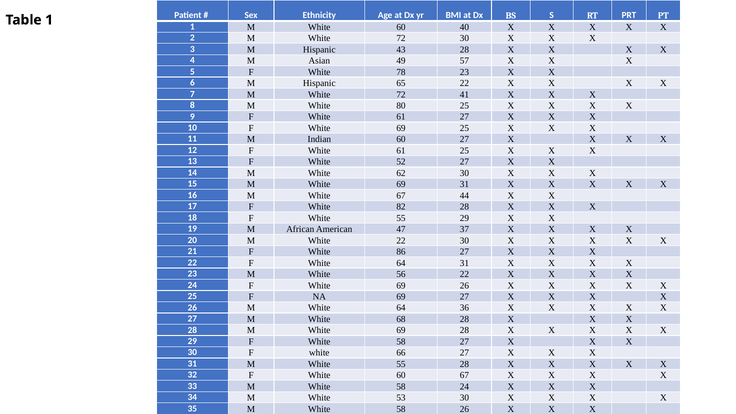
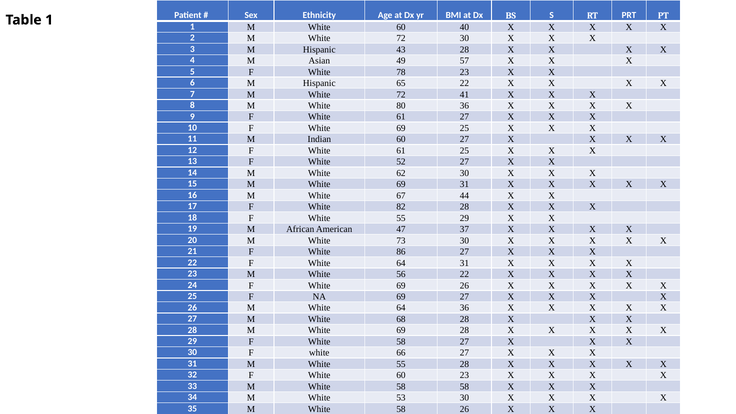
80 25: 25 -> 36 (464, 106)
White 22: 22 -> 73 (401, 241)
60 67: 67 -> 23 (464, 375)
58 24: 24 -> 58 (464, 387)
